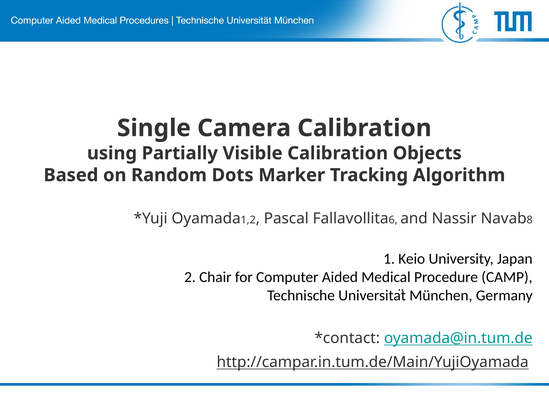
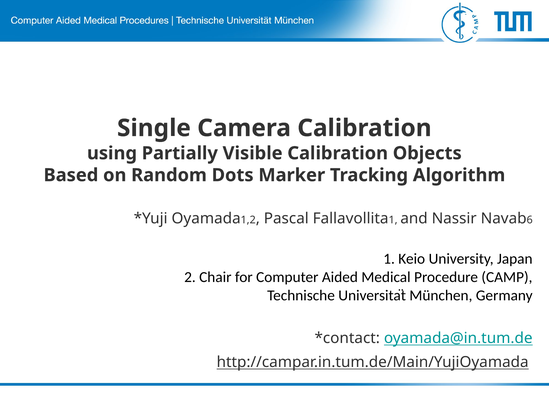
6: 6 -> 1 (393, 220)
8: 8 -> 6 (530, 220)
